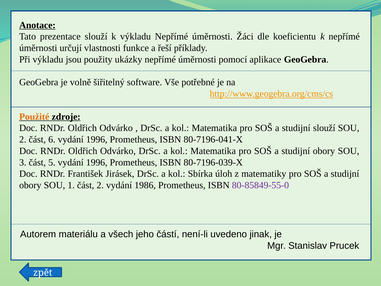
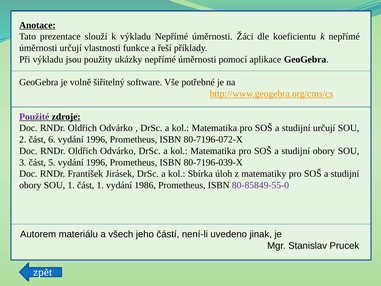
Použité colour: orange -> purple (34, 117)
studijní slouží: slouží -> určují (324, 128)
80-7196-041-X: 80-7196-041-X -> 80-7196-072-X (213, 139)
část 2: 2 -> 1 (100, 185)
